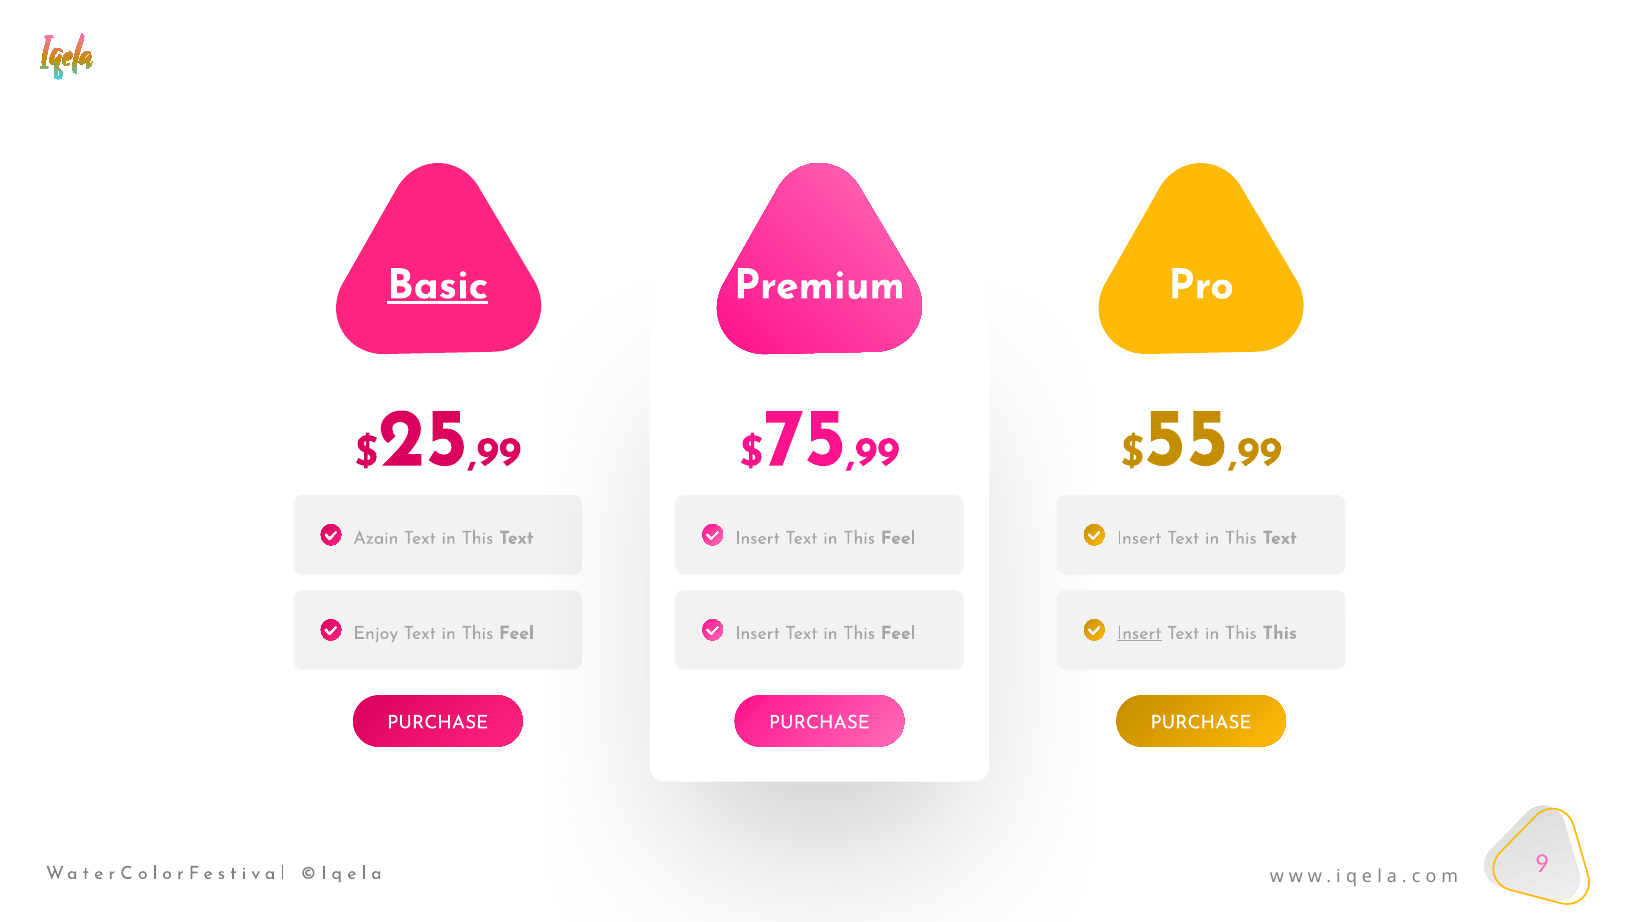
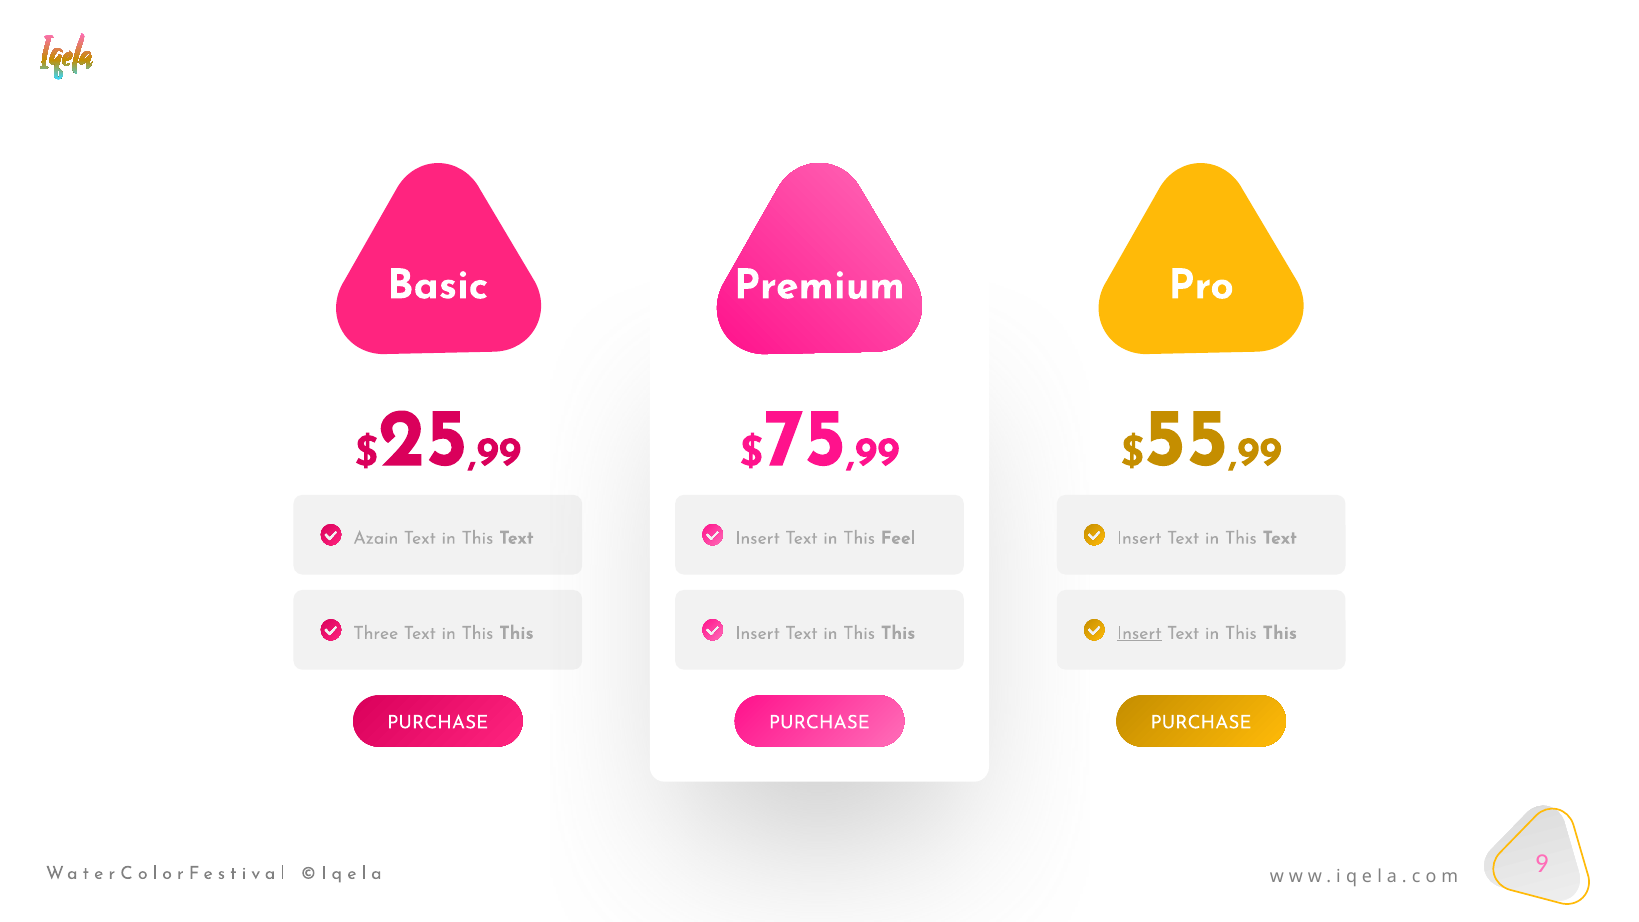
Basic underline: present -> none (438, 285)
Enjoy: Enjoy -> Three (376, 633)
Feel: Feel -> This (516, 633)
Feel: Feel -> This (898, 633)
